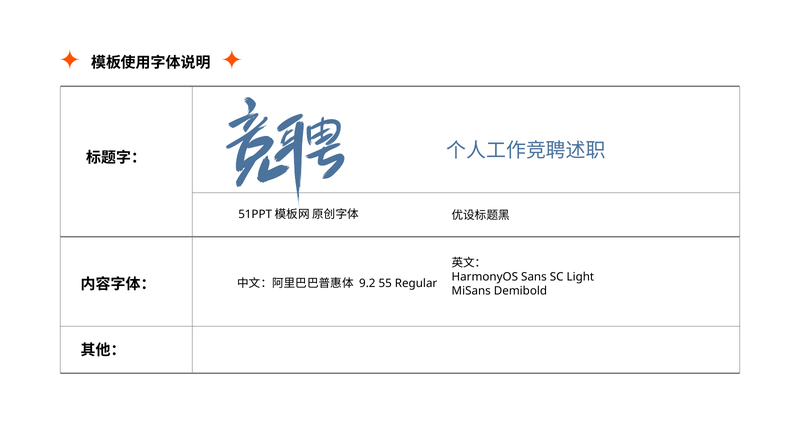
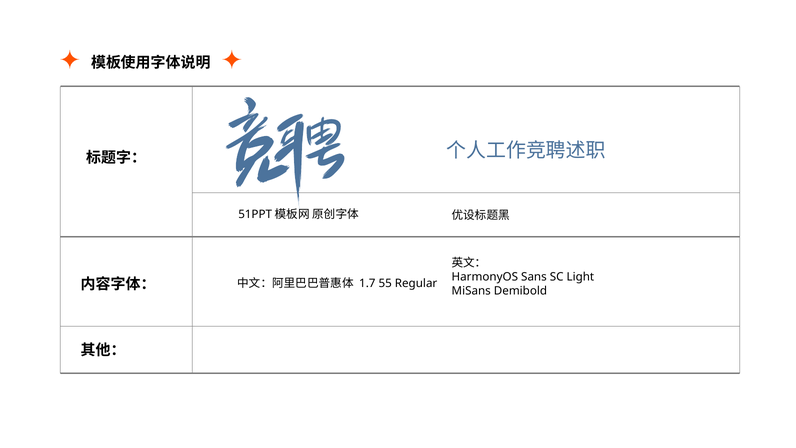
9.2: 9.2 -> 1.7 (367, 283)
